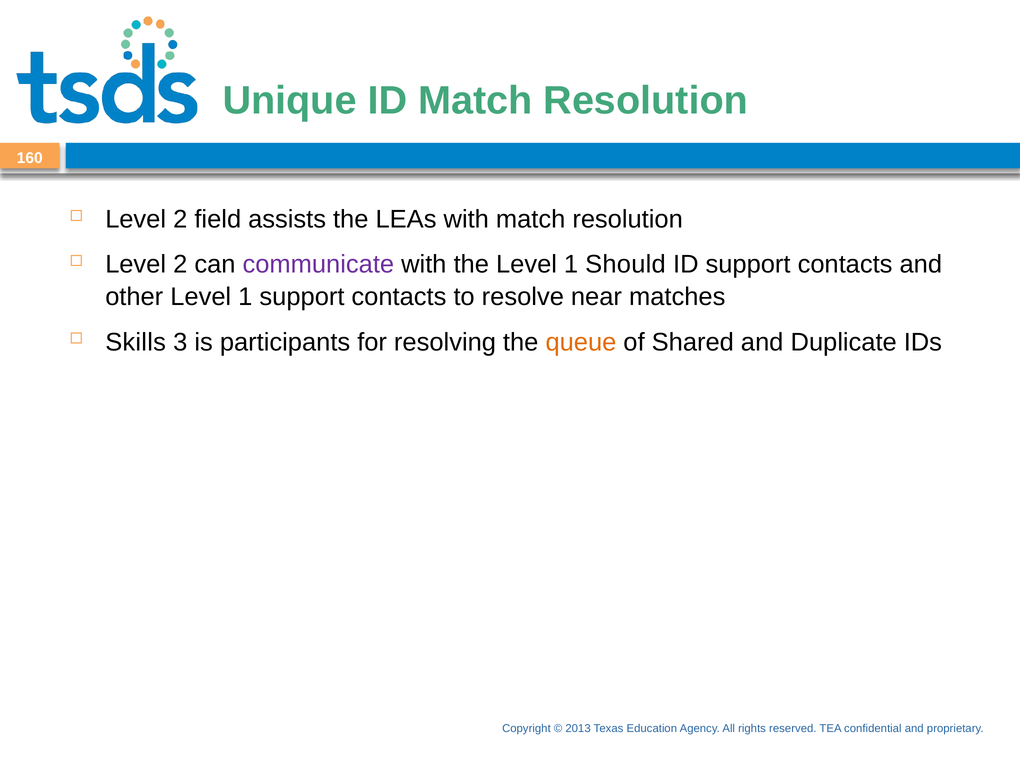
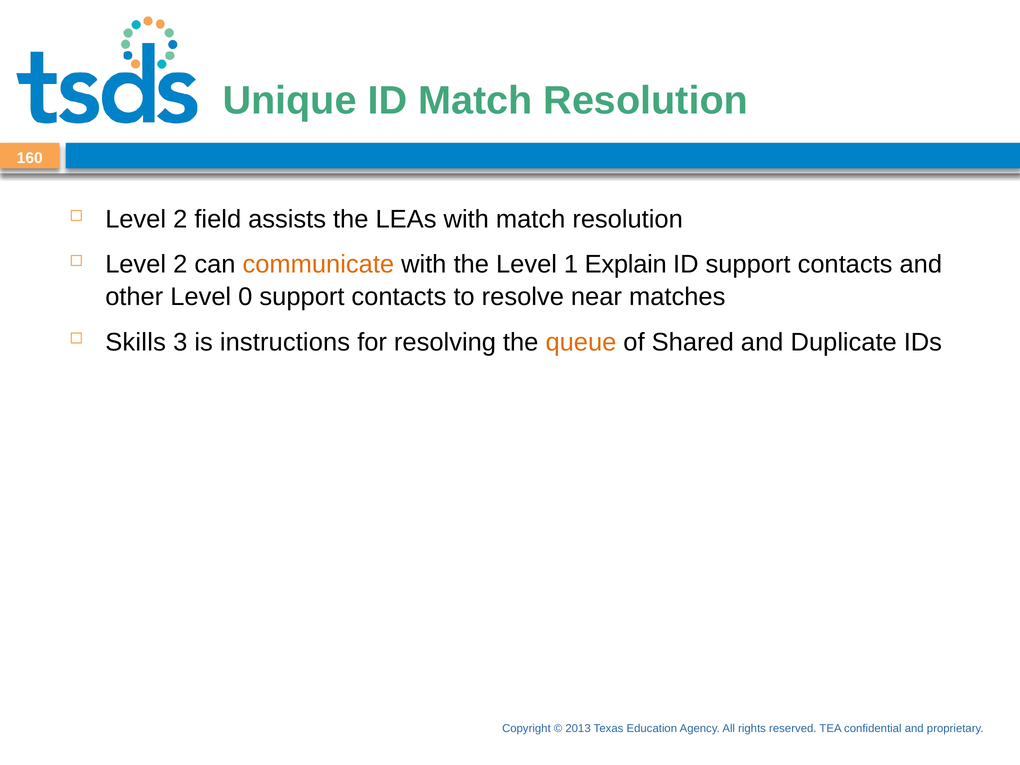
communicate colour: purple -> orange (318, 265)
Should: Should -> Explain (626, 265)
other Level 1: 1 -> 0 (245, 297)
participants: participants -> instructions (285, 342)
